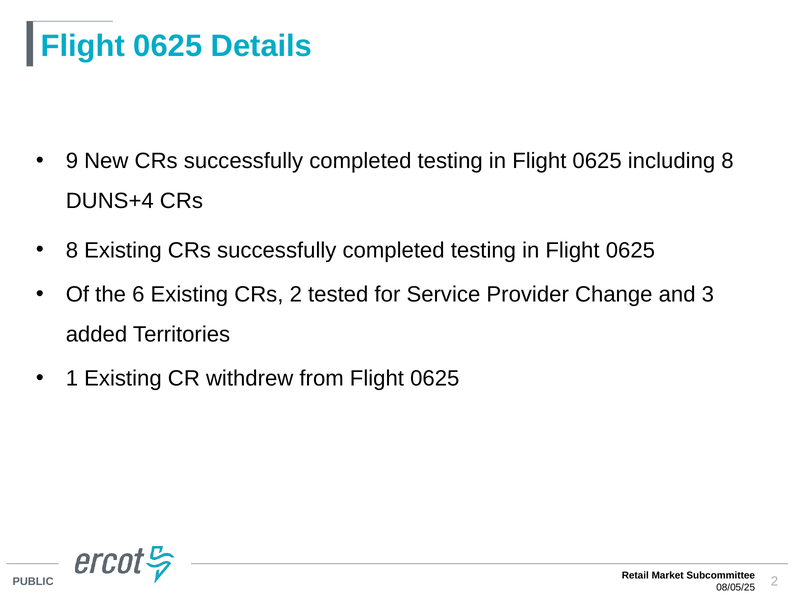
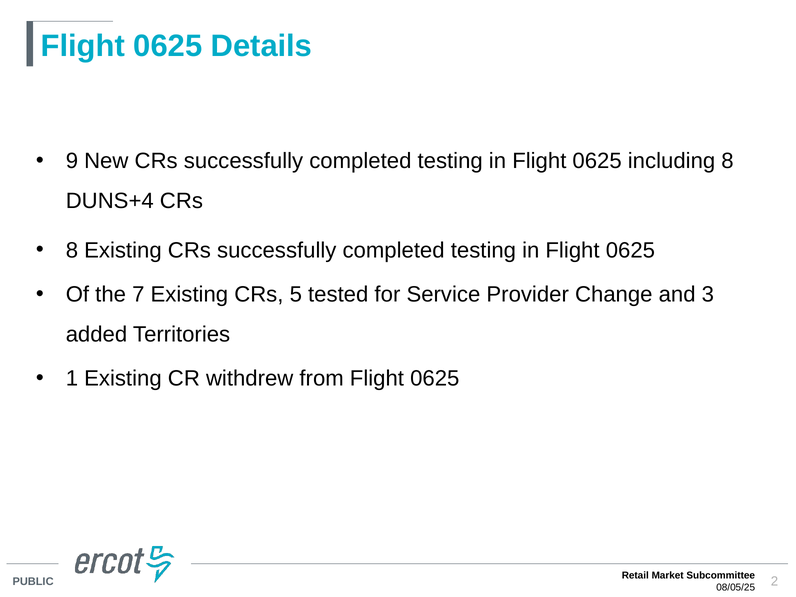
6: 6 -> 7 (138, 295)
CRs 2: 2 -> 5 (296, 295)
